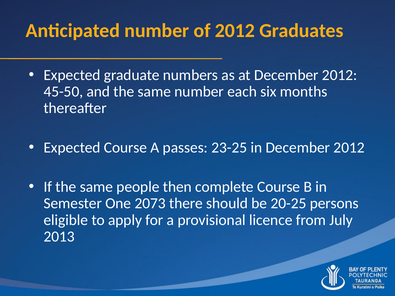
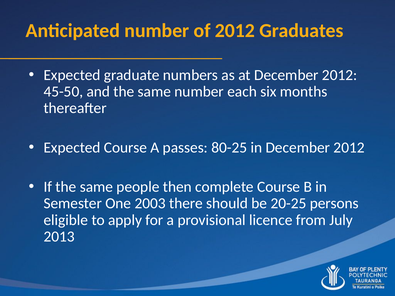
23-25: 23-25 -> 80-25 (229, 148)
2073: 2073 -> 2003 (150, 204)
